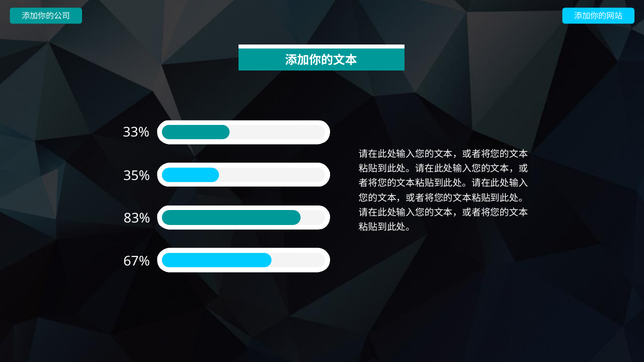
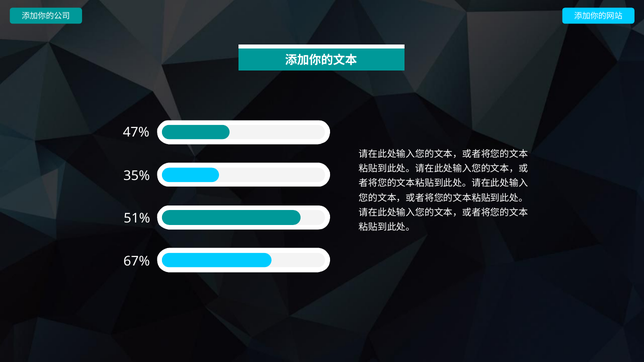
33%: 33% -> 47% (136, 132)
83%: 83% -> 51% (137, 218)
